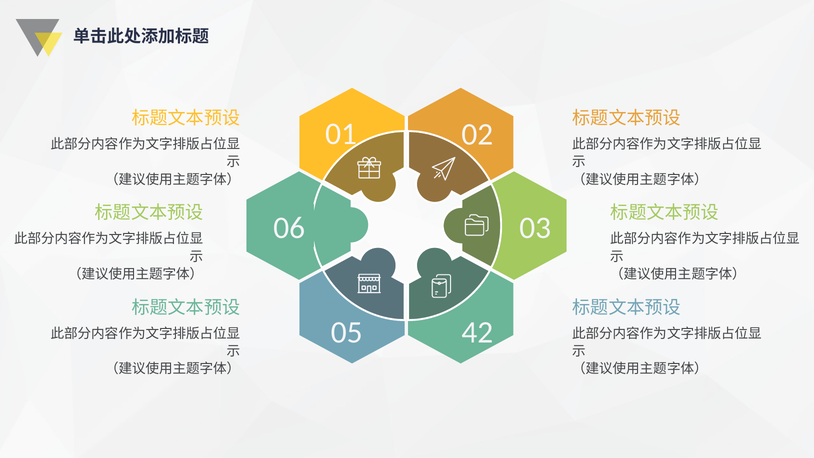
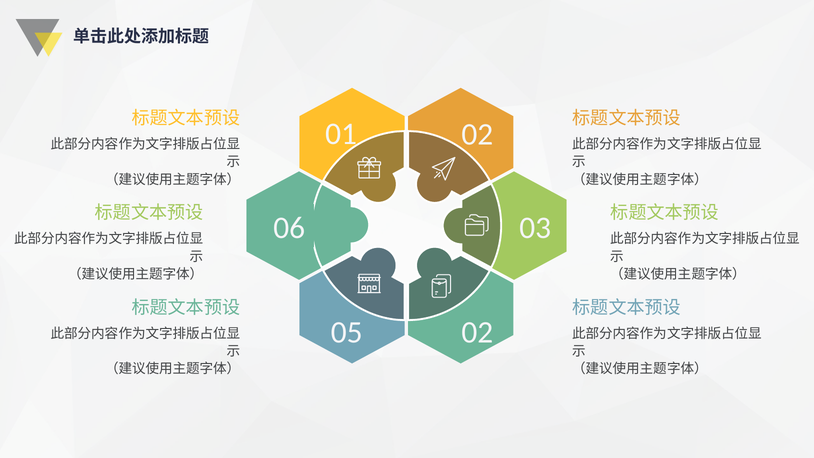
05 42: 42 -> 02 (477, 332)
